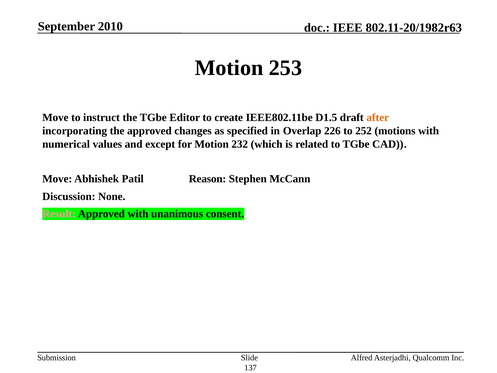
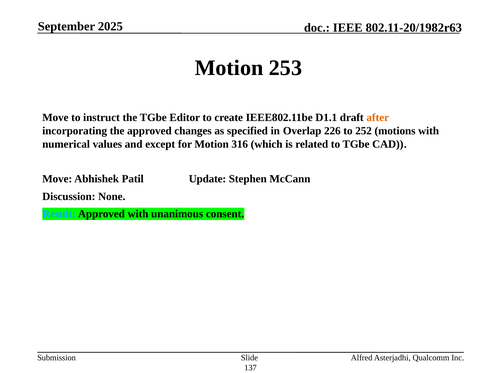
2010: 2010 -> 2025 (110, 26)
D1.5: D1.5 -> D1.1 (326, 118)
232: 232 -> 316 (240, 144)
Reason: Reason -> Update (207, 179)
Result colour: pink -> light blue (59, 214)
